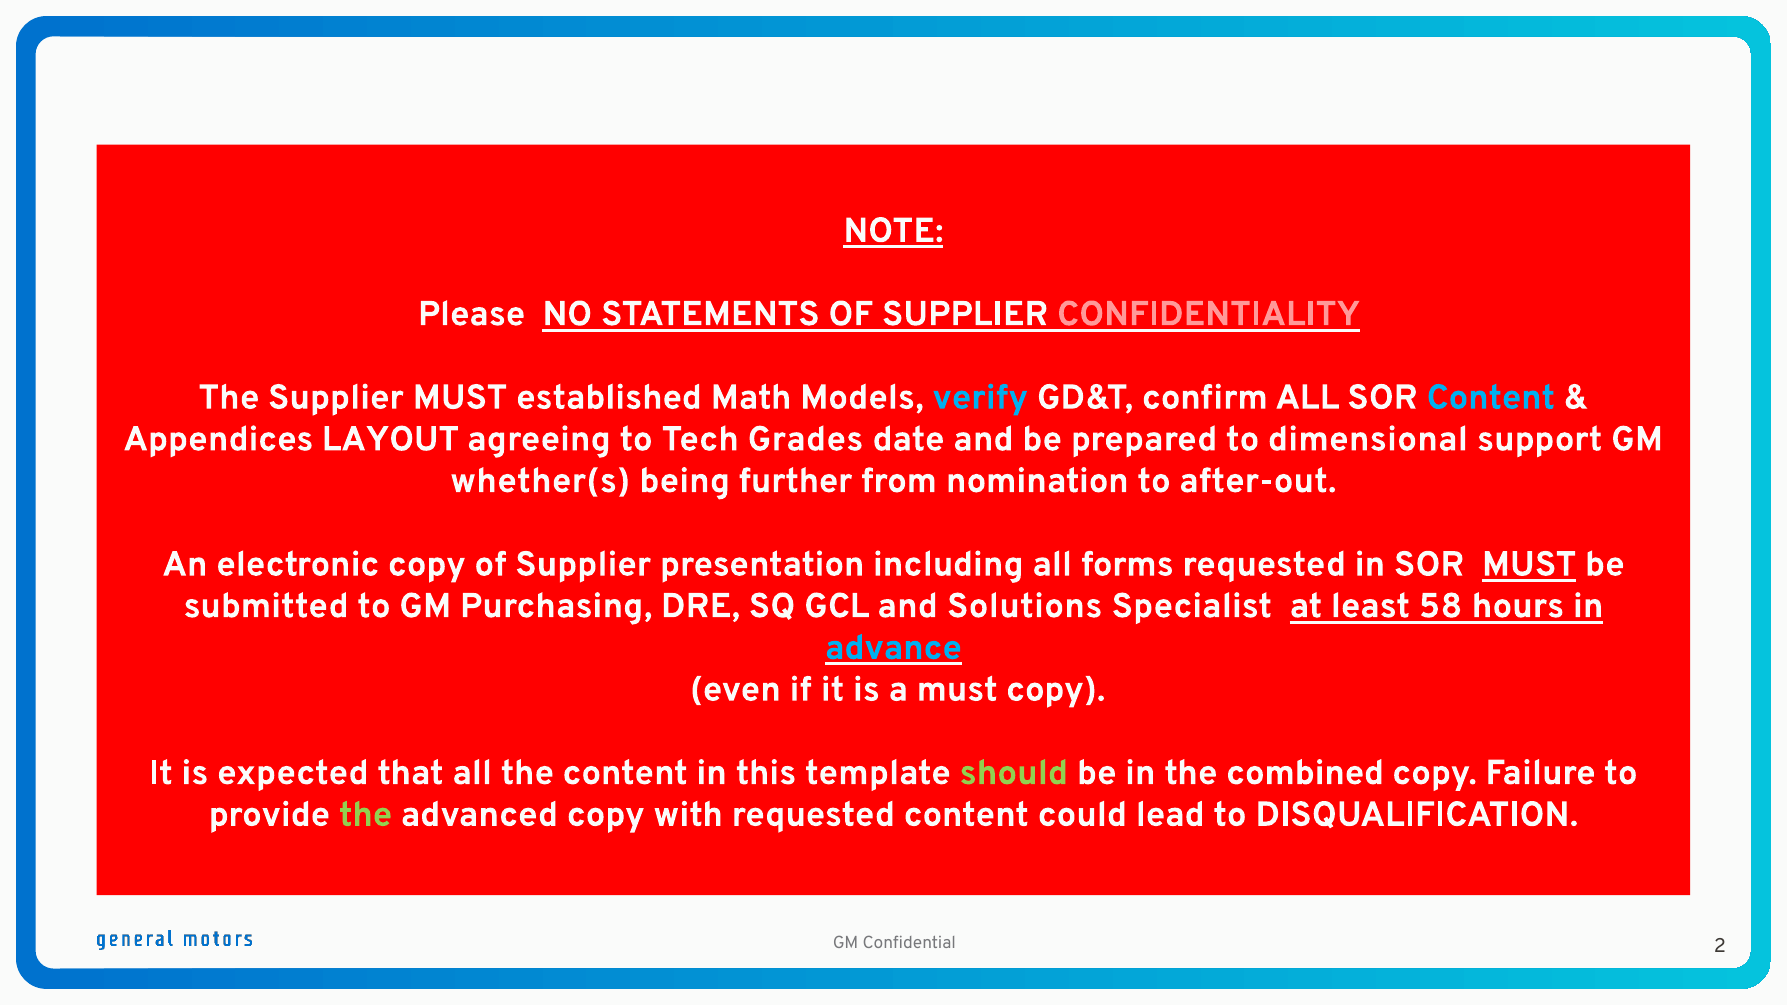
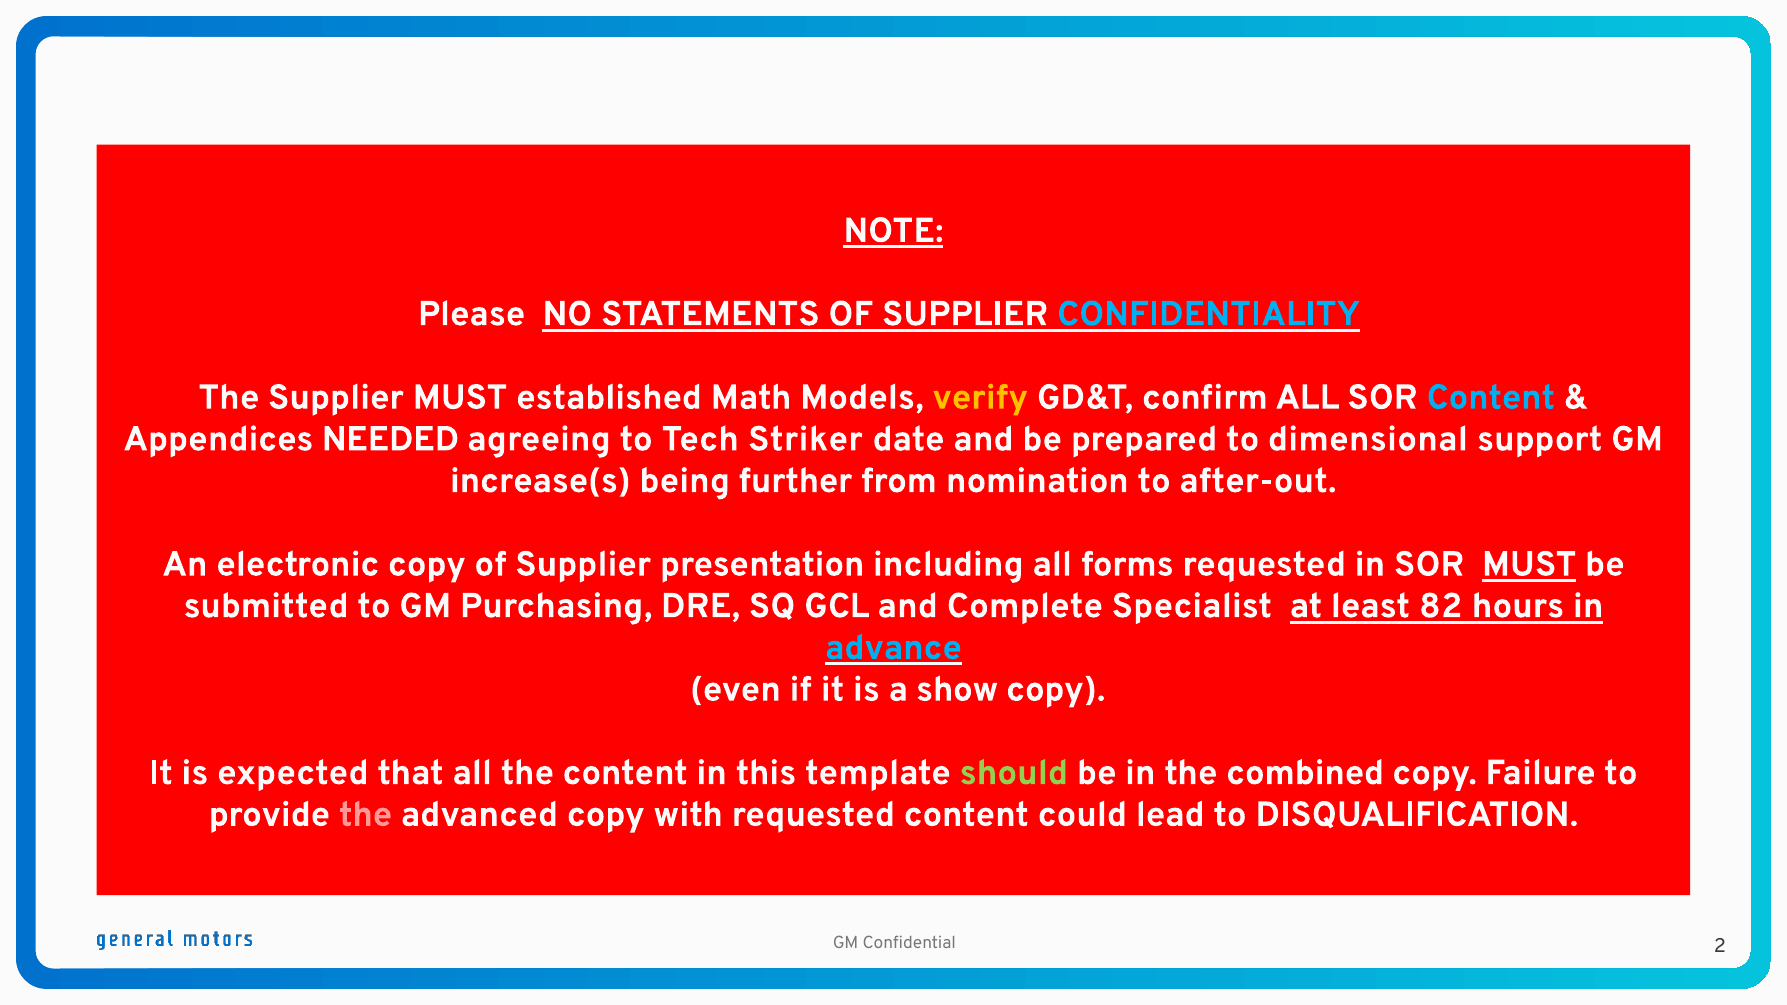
CONFIDENTIALITY colour: pink -> light blue (1209, 314)
verify colour: light blue -> yellow (980, 397)
LAYOUT: LAYOUT -> NEEDED (391, 439)
Grades: Grades -> Striker (805, 439)
whether(s: whether(s -> increase(s (540, 481)
Solutions: Solutions -> Complete (1025, 606)
58: 58 -> 82 (1441, 606)
a must: must -> show (957, 689)
the colour: light green -> pink (366, 814)
